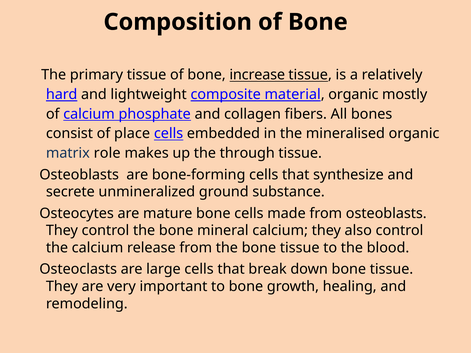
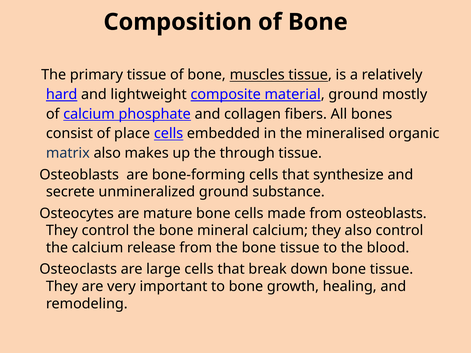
increase: increase -> muscles (257, 75)
material organic: organic -> ground (353, 94)
matrix role: role -> also (107, 153)
